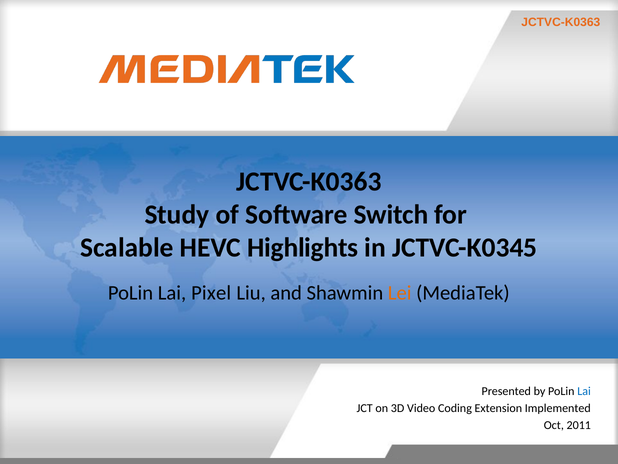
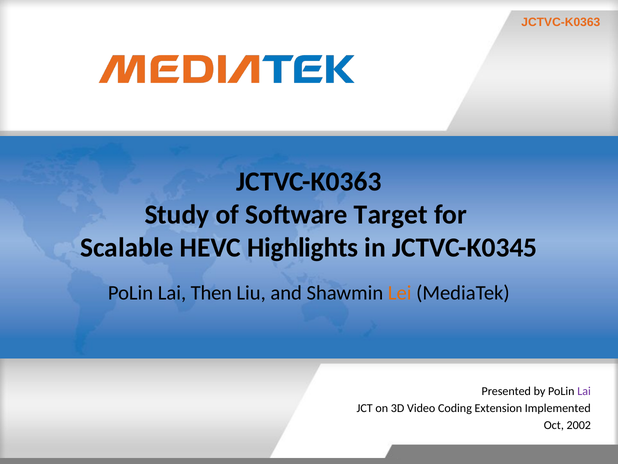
Switch: Switch -> Target (391, 214)
Pixel: Pixel -> Then (211, 293)
Lai colour: blue -> purple (584, 391)
2011: 2011 -> 2002 (579, 425)
